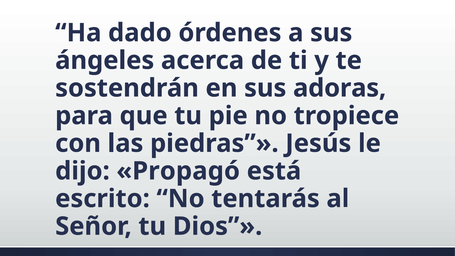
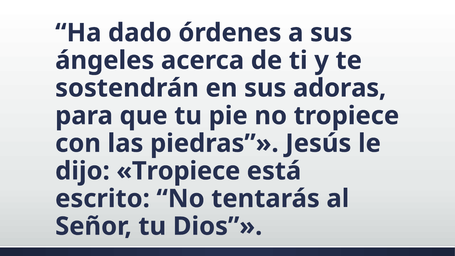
dijo Propagó: Propagó -> Tropiece (178, 171)
